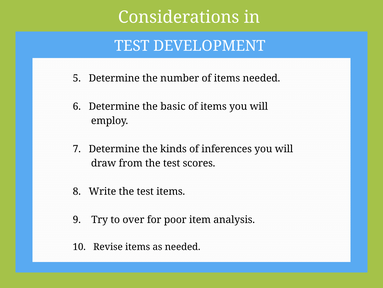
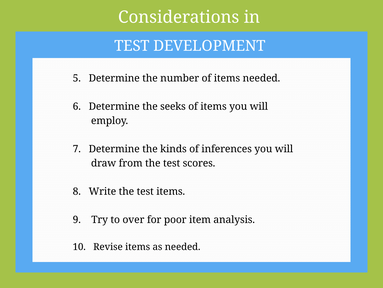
basic: basic -> seeks (173, 106)
